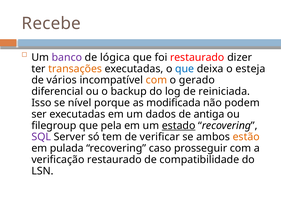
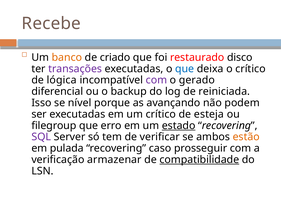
banco colour: purple -> orange (67, 58)
lógica: lógica -> criado (115, 58)
dizer: dizer -> disco (240, 58)
transações colour: orange -> purple (75, 69)
o esteja: esteja -> crítico (250, 69)
vários: vários -> lógica (62, 80)
com colour: orange -> purple (156, 80)
modificada: modificada -> avançando (173, 103)
um dados: dados -> crítico (161, 115)
antiga: antiga -> esteja (209, 115)
pela: pela -> erro (111, 126)
verificação restaurado: restaurado -> armazenar (114, 160)
compatibilidade underline: none -> present (199, 160)
